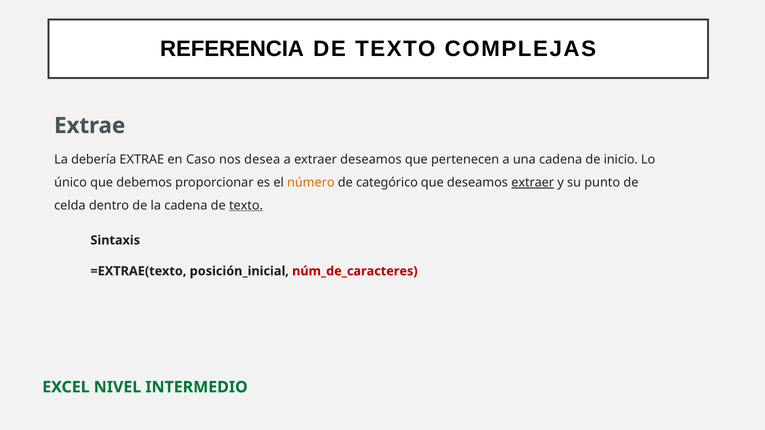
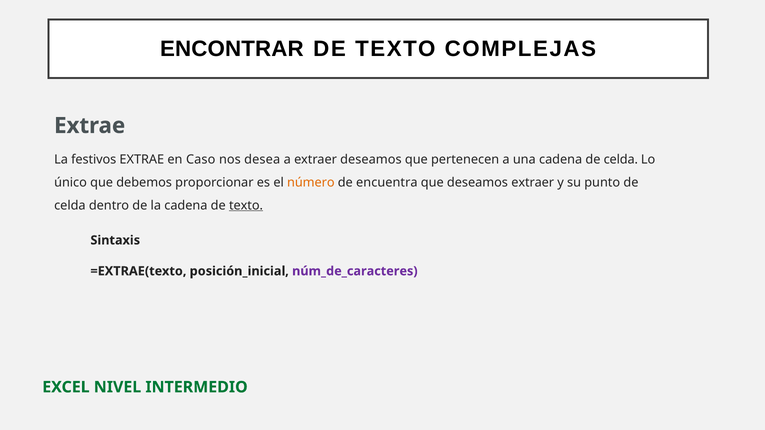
REFERENCIA: REFERENCIA -> ENCONTRAR (232, 49)
debería: debería -> festivos (94, 160)
cadena de inicio: inicio -> celda (621, 160)
categórico: categórico -> encuentra (387, 183)
extraer underline: present -> none (533, 183)
núm_de_caracteres colour: red -> purple (355, 271)
